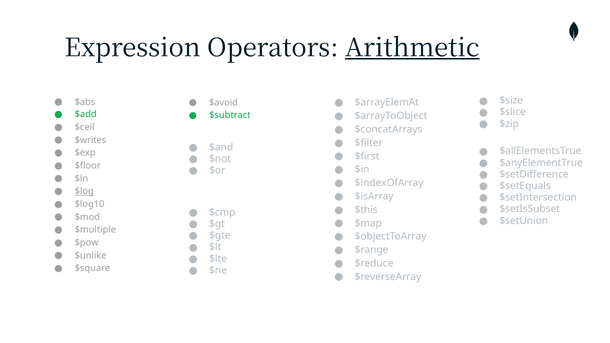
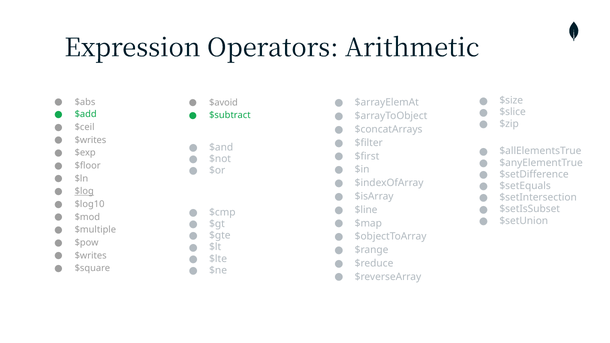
Arithmetic underline: present -> none (412, 48)
$this: $this -> $line (366, 210)
$unlike: $unlike -> $writes (91, 256)
